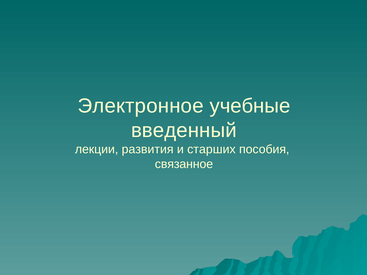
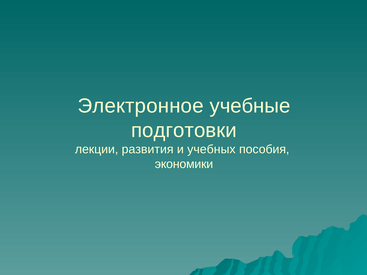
введенный: введенный -> подготовки (184, 131)
старших: старших -> учебных (211, 150)
связанное: связанное -> экономики (184, 164)
